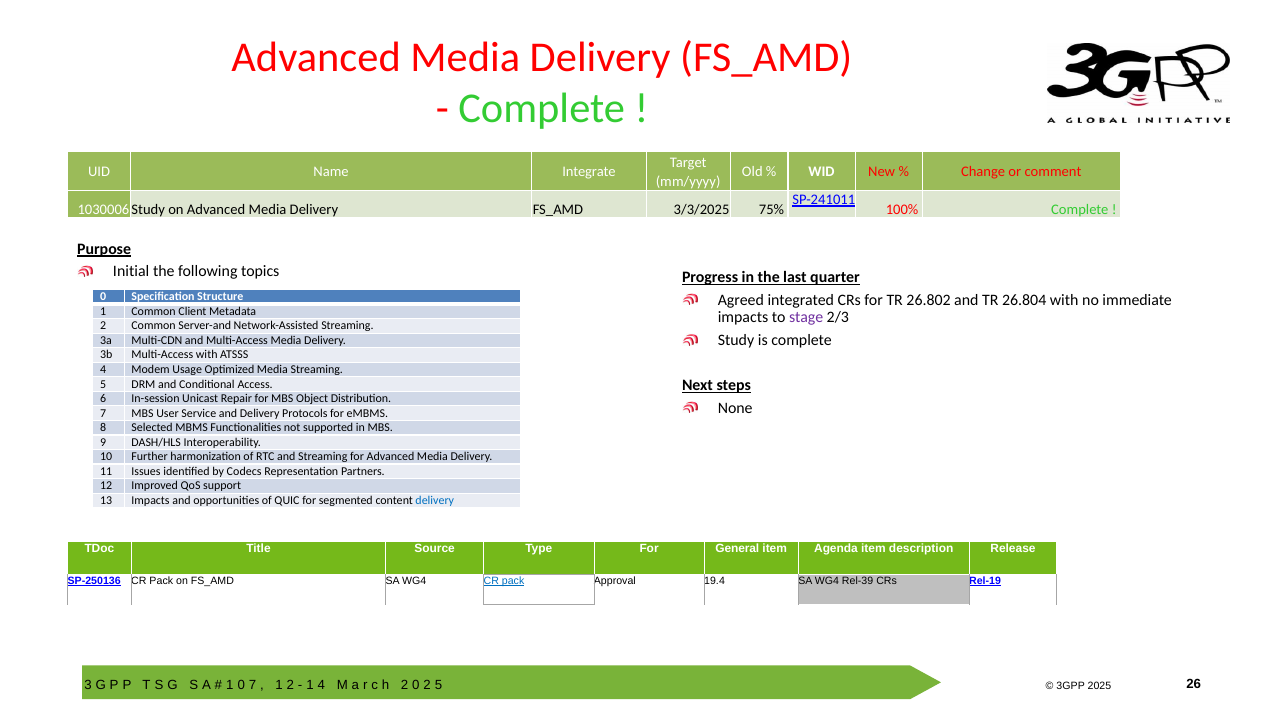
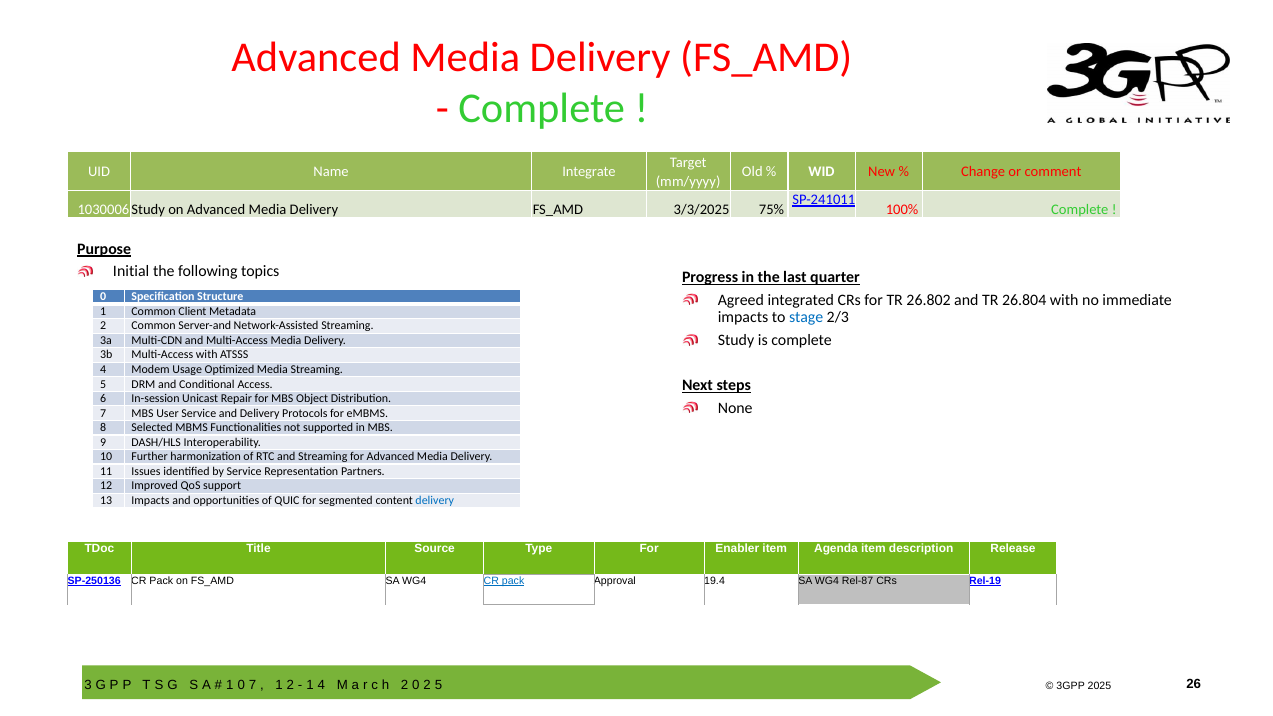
stage colour: purple -> blue (806, 318)
by Codecs: Codecs -> Service (244, 471)
General: General -> Enabler (737, 549)
Rel-39: Rel-39 -> Rel-87 (858, 581)
